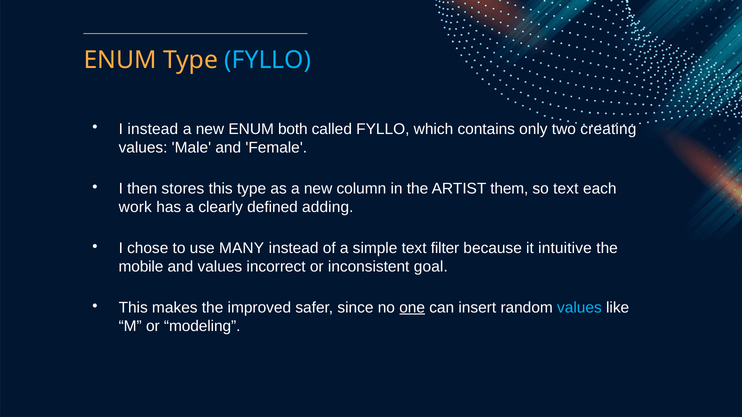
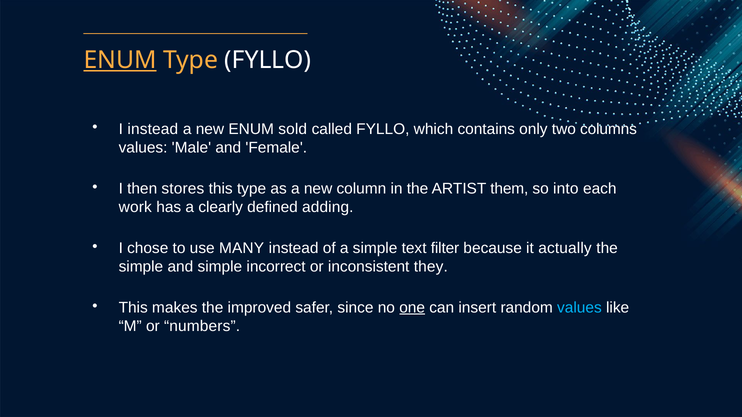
ENUM underline: none -> present (120, 60)
FYLLO colour: light blue -> white (268, 60)
both: both -> sold (293, 129)
creating: creating -> columns (608, 129)
so text: text -> into (566, 189)
intuitive: intuitive -> actually (565, 248)
mobile: mobile -> simple (141, 267)
and values: values -> simple (220, 267)
goal: goal -> they (431, 267)
modeling: modeling -> numbers (202, 326)
